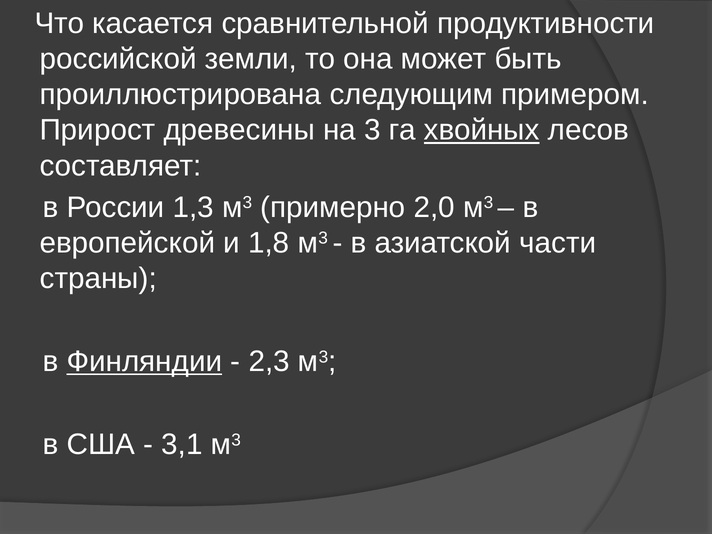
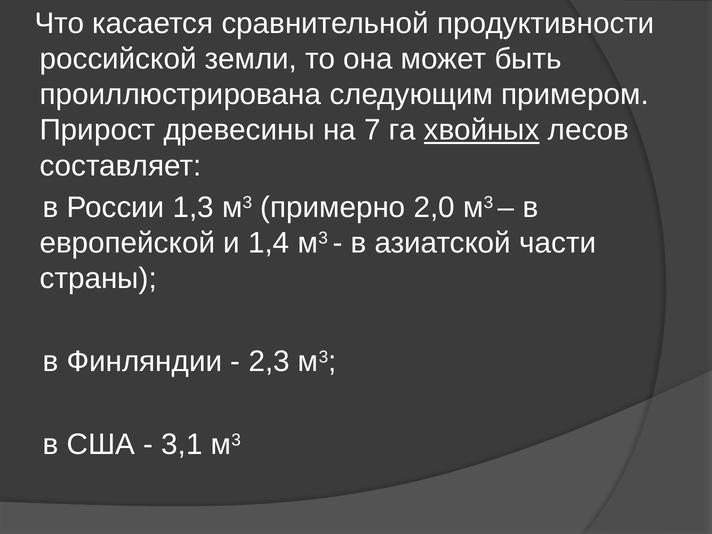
3: 3 -> 7 (372, 130)
1,8: 1,8 -> 1,4 (269, 243)
Финляндии underline: present -> none (144, 362)
